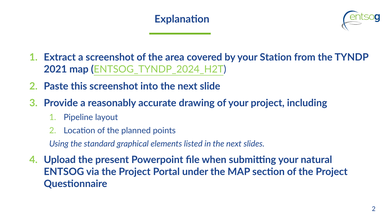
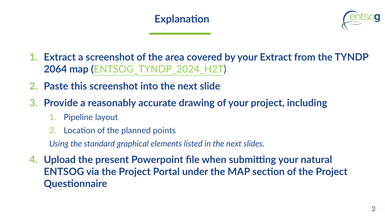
your Station: Station -> Extract (276, 57)
2021: 2021 -> 2064 (55, 69)
